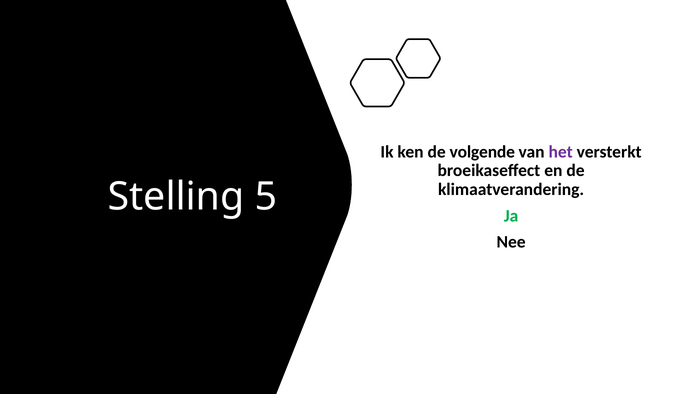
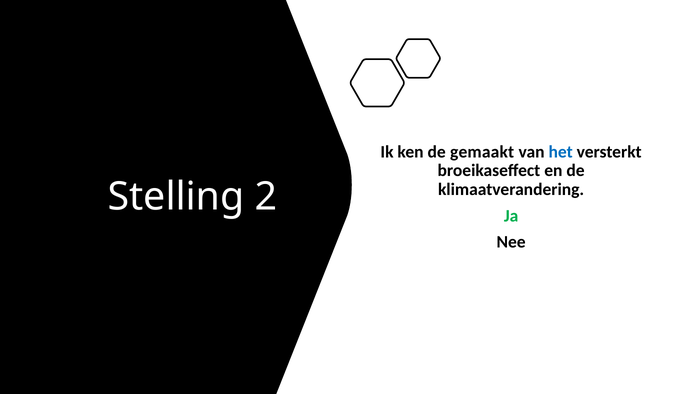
volgende: volgende -> gemaakt (482, 152)
het colour: purple -> blue (561, 152)
5: 5 -> 2 (266, 197)
